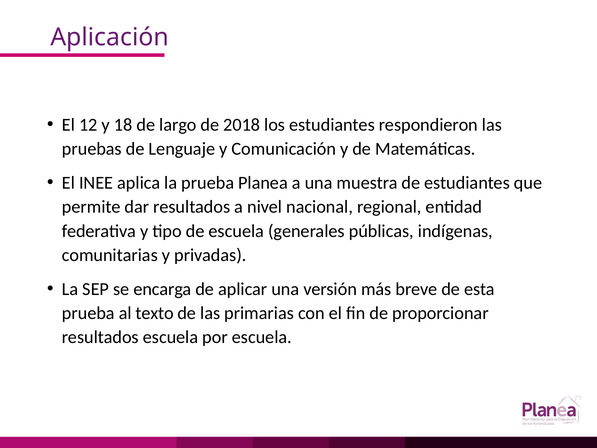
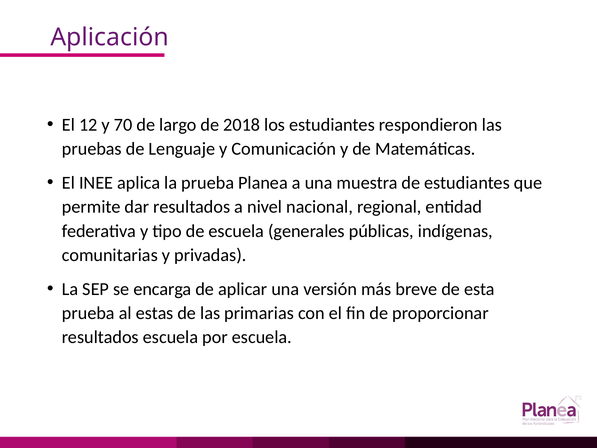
18: 18 -> 70 (123, 125)
texto: texto -> estas (155, 313)
